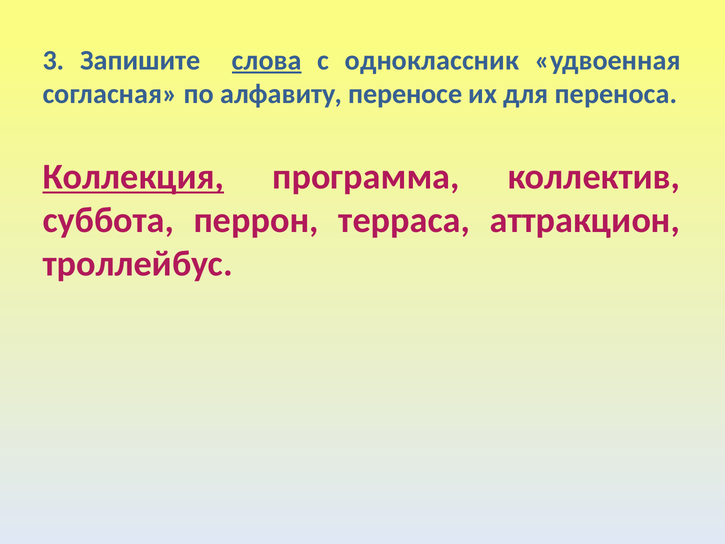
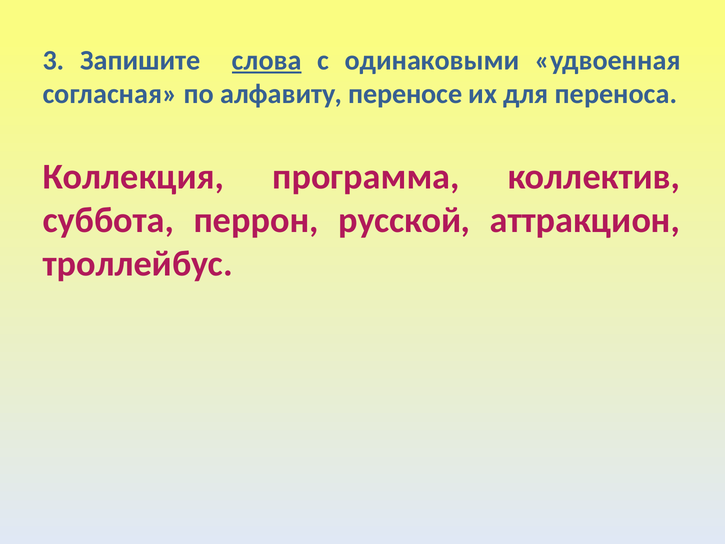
одноклассник: одноклассник -> одинаковыми (432, 60)
Коллекция underline: present -> none (133, 177)
терраса: терраса -> русской (404, 220)
